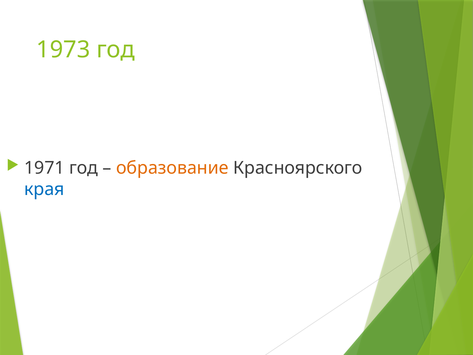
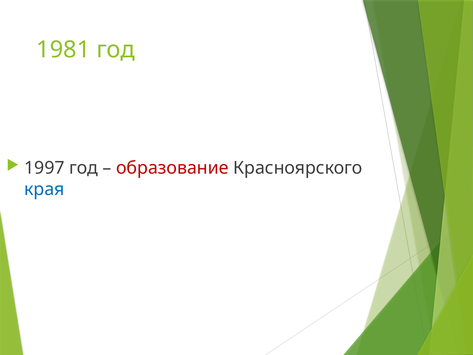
1973: 1973 -> 1981 (63, 50)
1971: 1971 -> 1997 (44, 168)
образование colour: orange -> red (172, 168)
